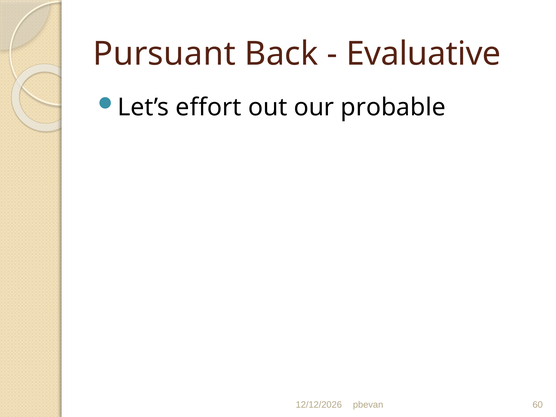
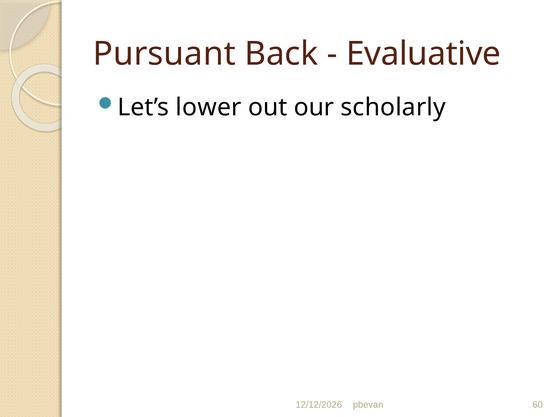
effort: effort -> lower (209, 107)
probable: probable -> scholarly (393, 107)
